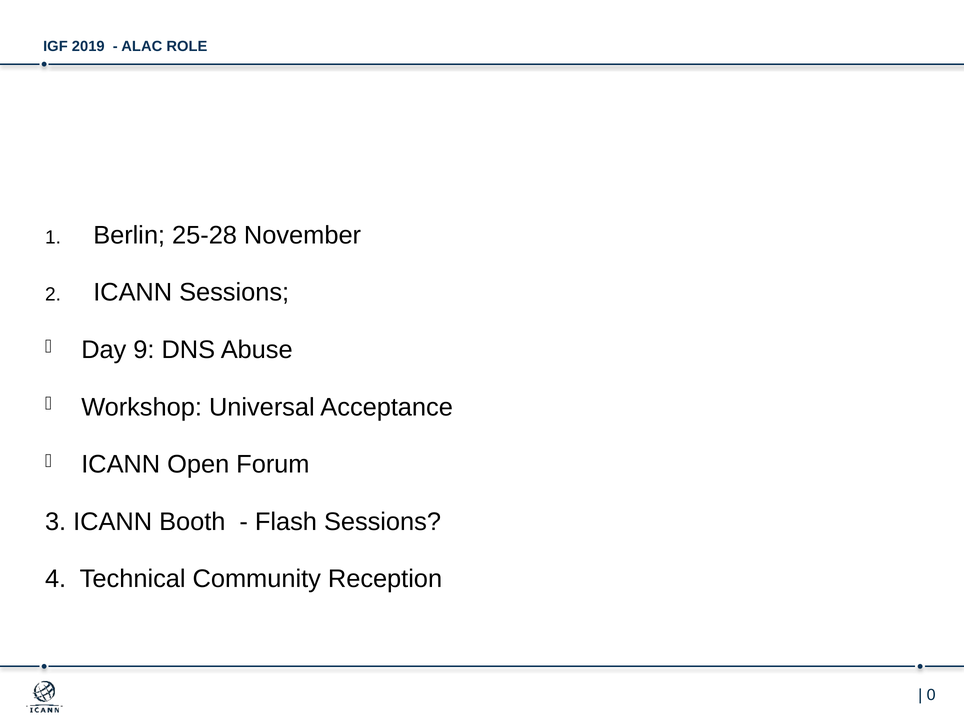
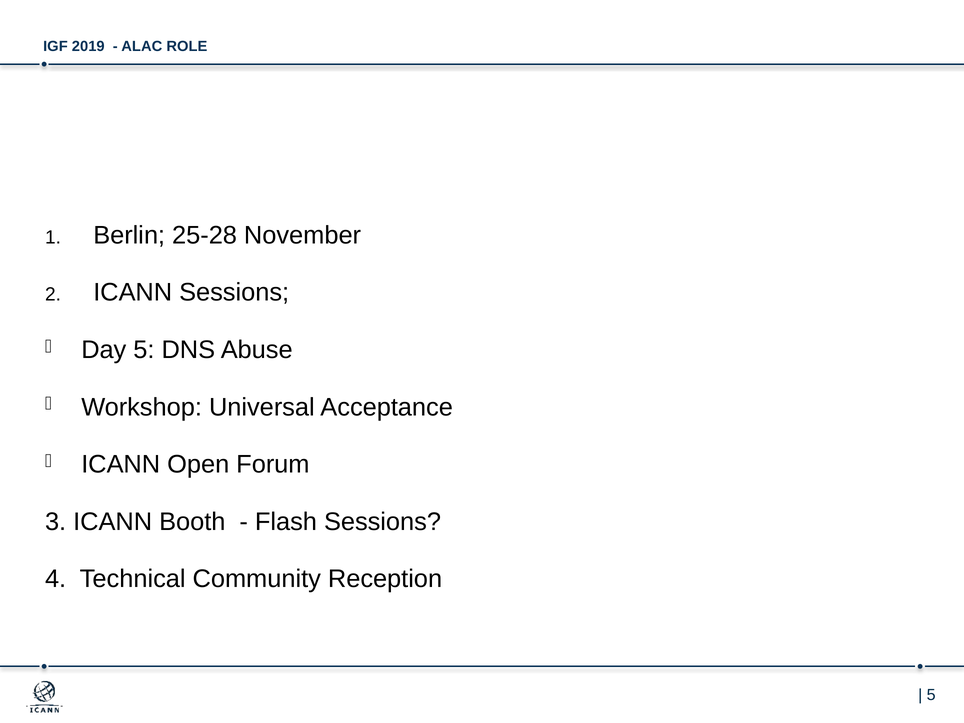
Day 9: 9 -> 5 (144, 350)
0: 0 -> 5 (931, 695)
